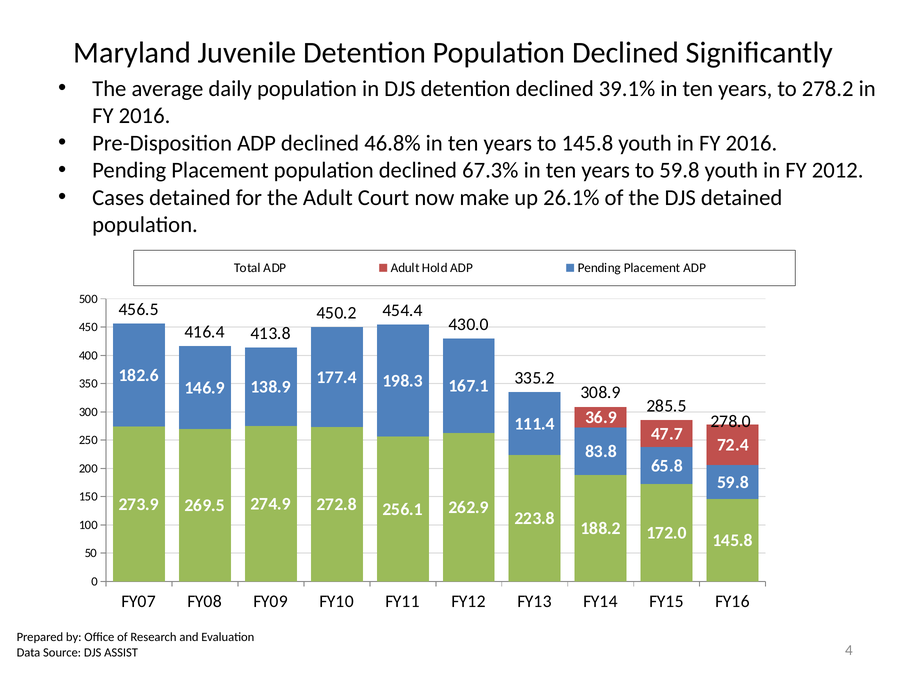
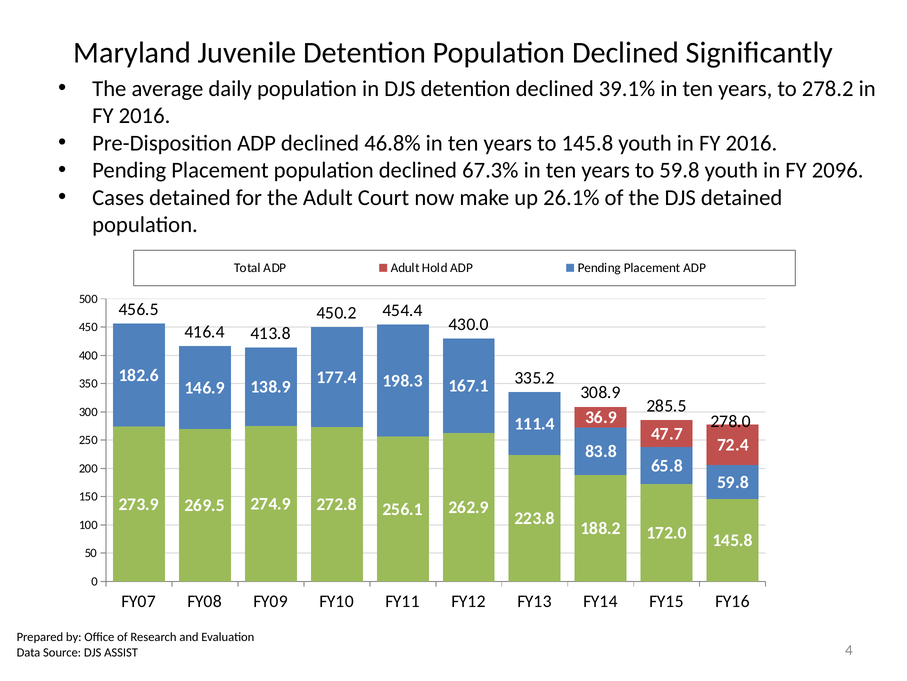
2012: 2012 -> 2096 (838, 170)
